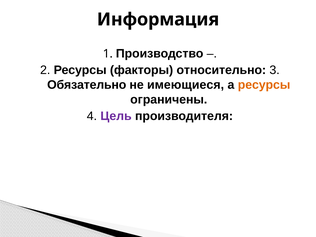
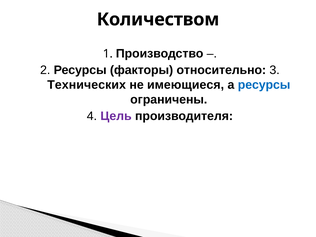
Информация: Информация -> Количеством (158, 19)
Обязательно: Обязательно -> Технических (87, 85)
ресурсы colour: orange -> blue (264, 85)
